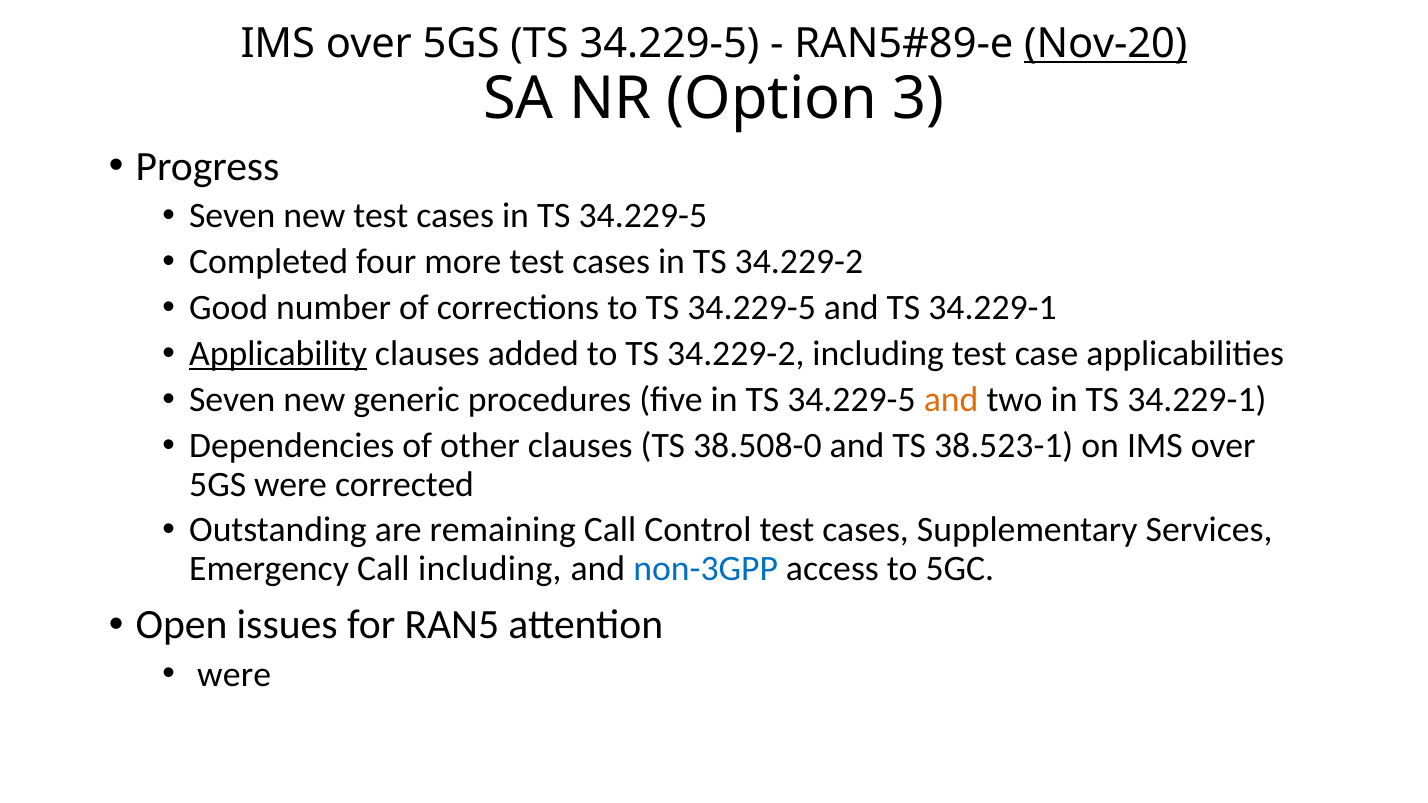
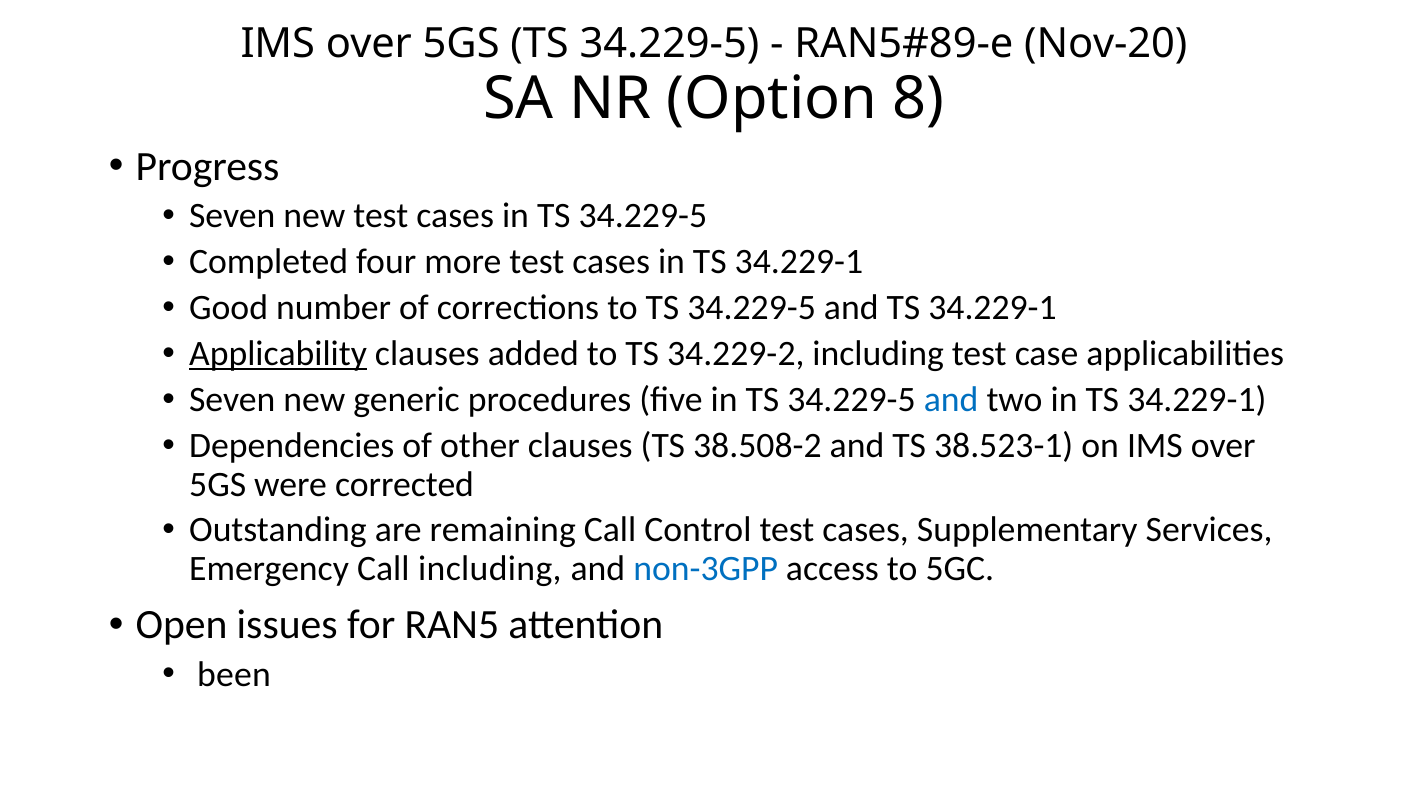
Nov-20 underline: present -> none (1106, 44)
3: 3 -> 8 (918, 99)
cases in TS 34.229-2: 34.229-2 -> 34.229-1 (799, 262)
and colour: orange -> blue (951, 400)
38.508-0: 38.508-0 -> 38.508-2 (757, 446)
were: were -> been (234, 675)
